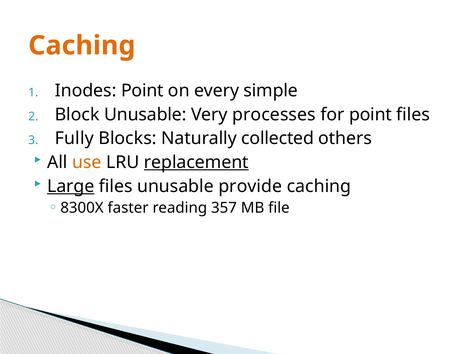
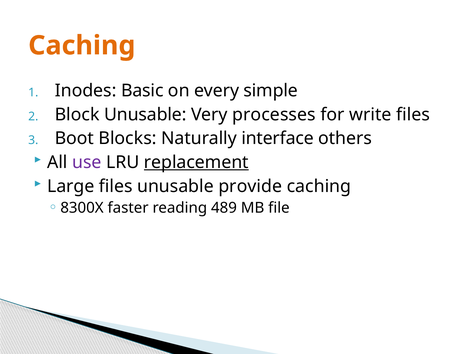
Inodes Point: Point -> Basic (142, 91)
for point: point -> write (370, 115)
Fully: Fully -> Boot (74, 138)
collected: collected -> interface (278, 138)
use colour: orange -> purple (87, 162)
Large underline: present -> none (71, 186)
357: 357 -> 489 (224, 208)
